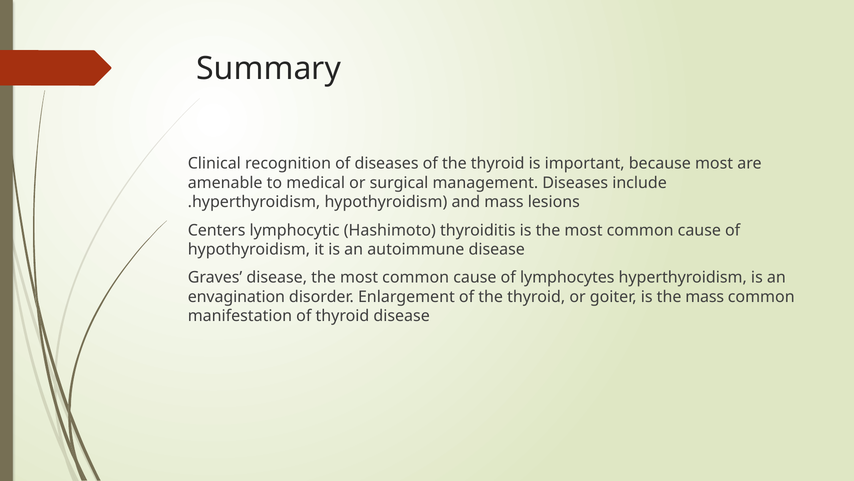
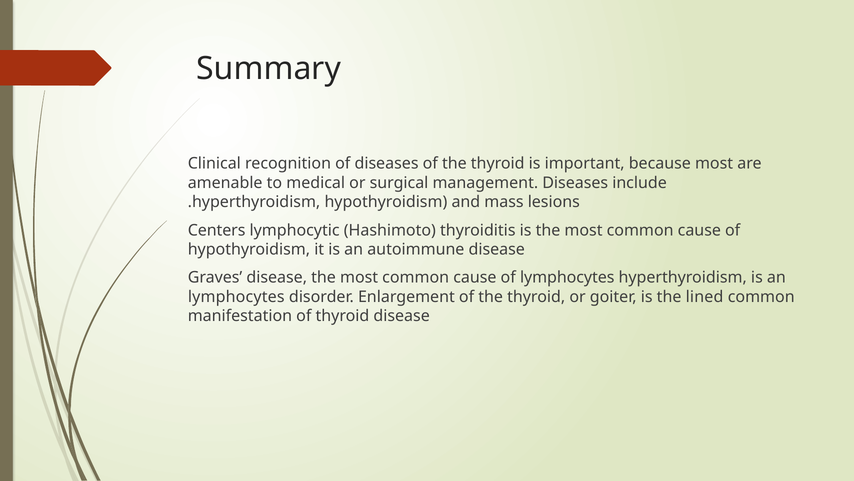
envagination: envagination -> lymphocytes (236, 296)
the mass: mass -> lined (705, 296)
